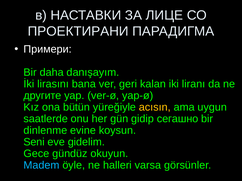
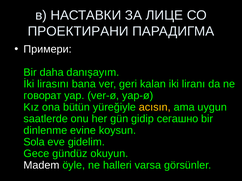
другите: другите -> говорат (42, 96)
Seni: Seni -> Sola (34, 142)
Madem colour: light blue -> white (41, 166)
